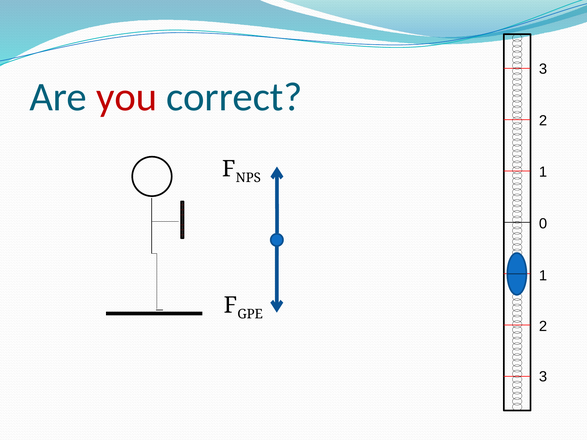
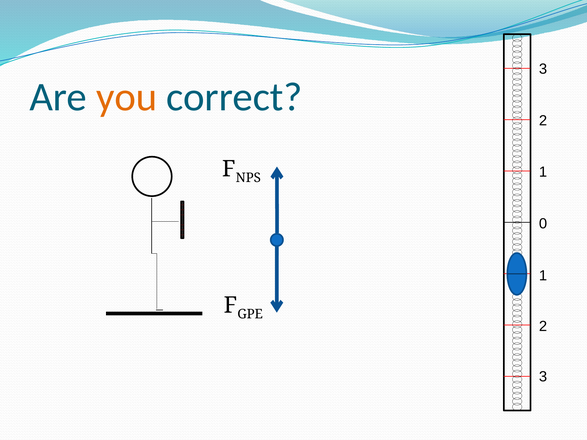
you colour: red -> orange (127, 97)
